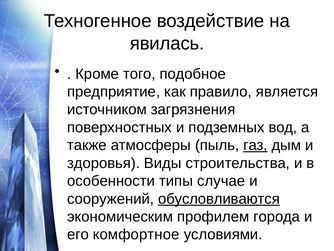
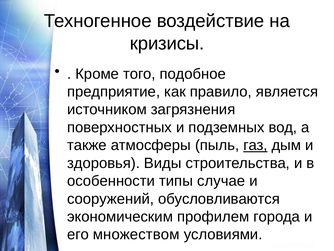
явилась: явилась -> кризисы (167, 43)
обусловливаются underline: present -> none (219, 198)
комфортное: комфортное -> множеством (136, 234)
